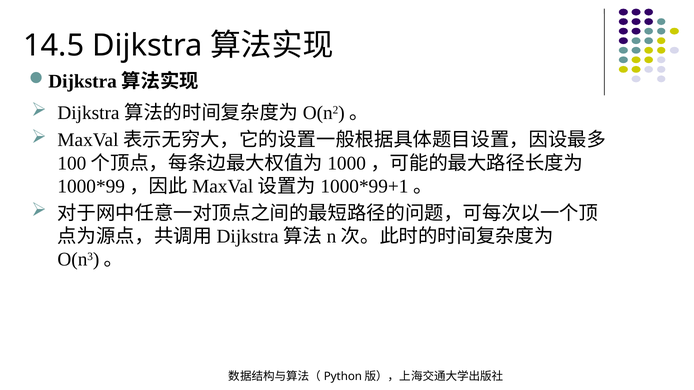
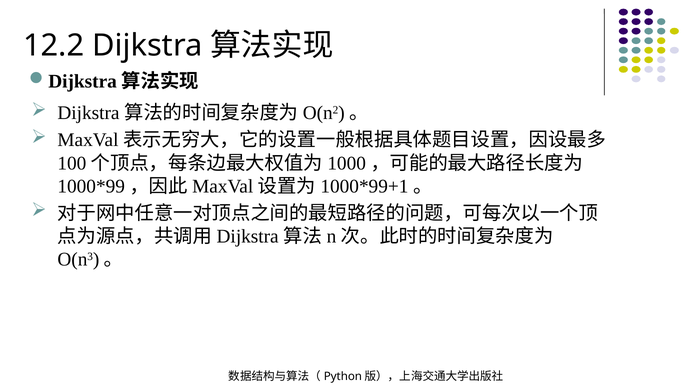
14.5: 14.5 -> 12.2 (54, 46)
